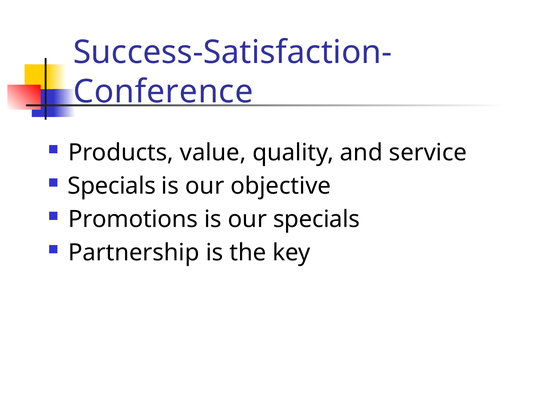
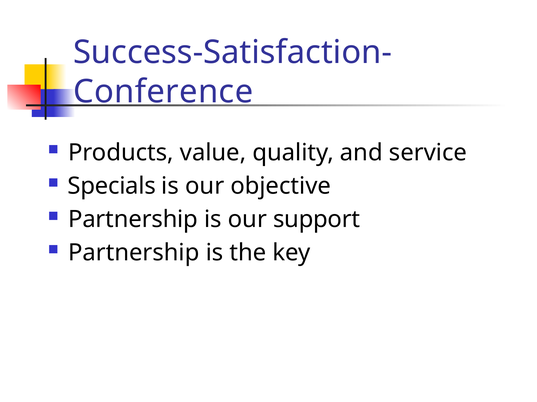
Promotions: Promotions -> Partnership (133, 220)
our specials: specials -> support (317, 220)
